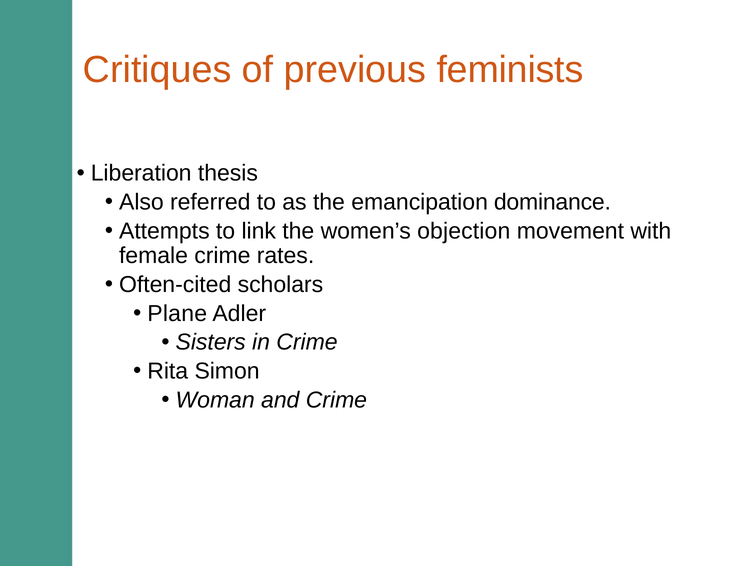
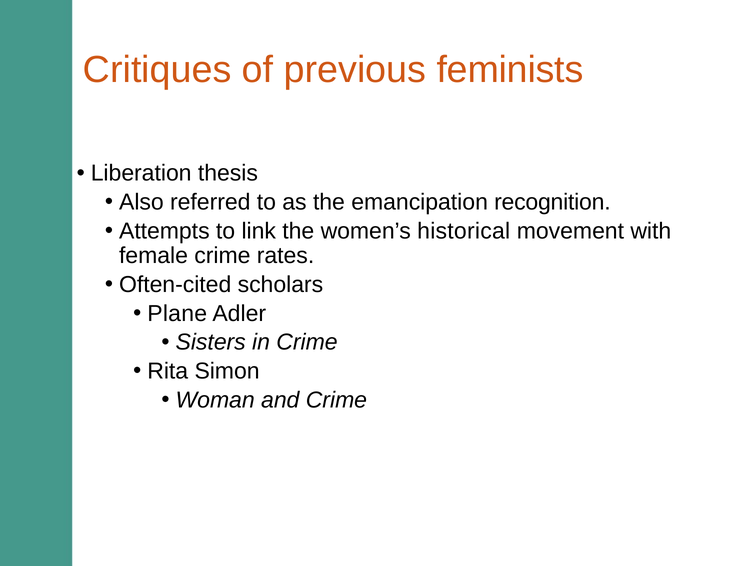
dominance: dominance -> recognition (552, 202)
objection: objection -> historical (464, 231)
